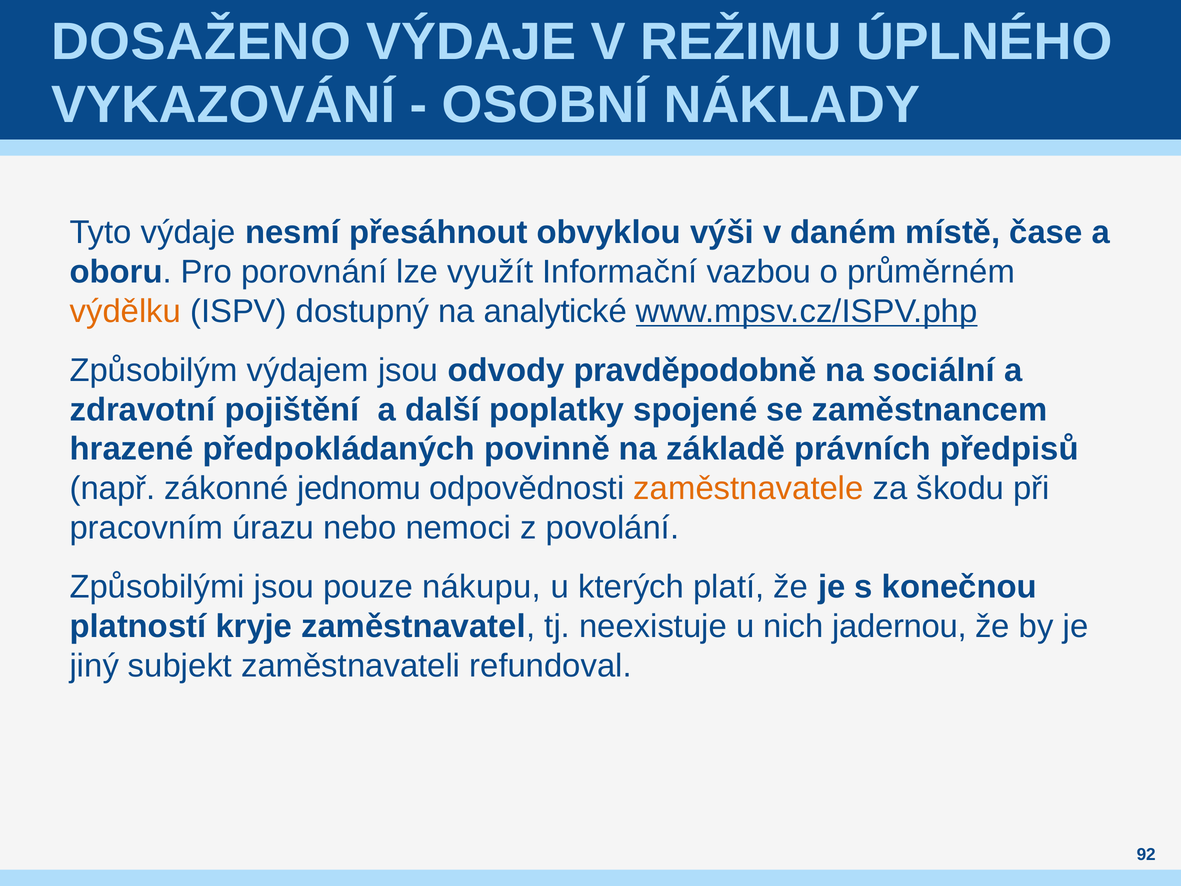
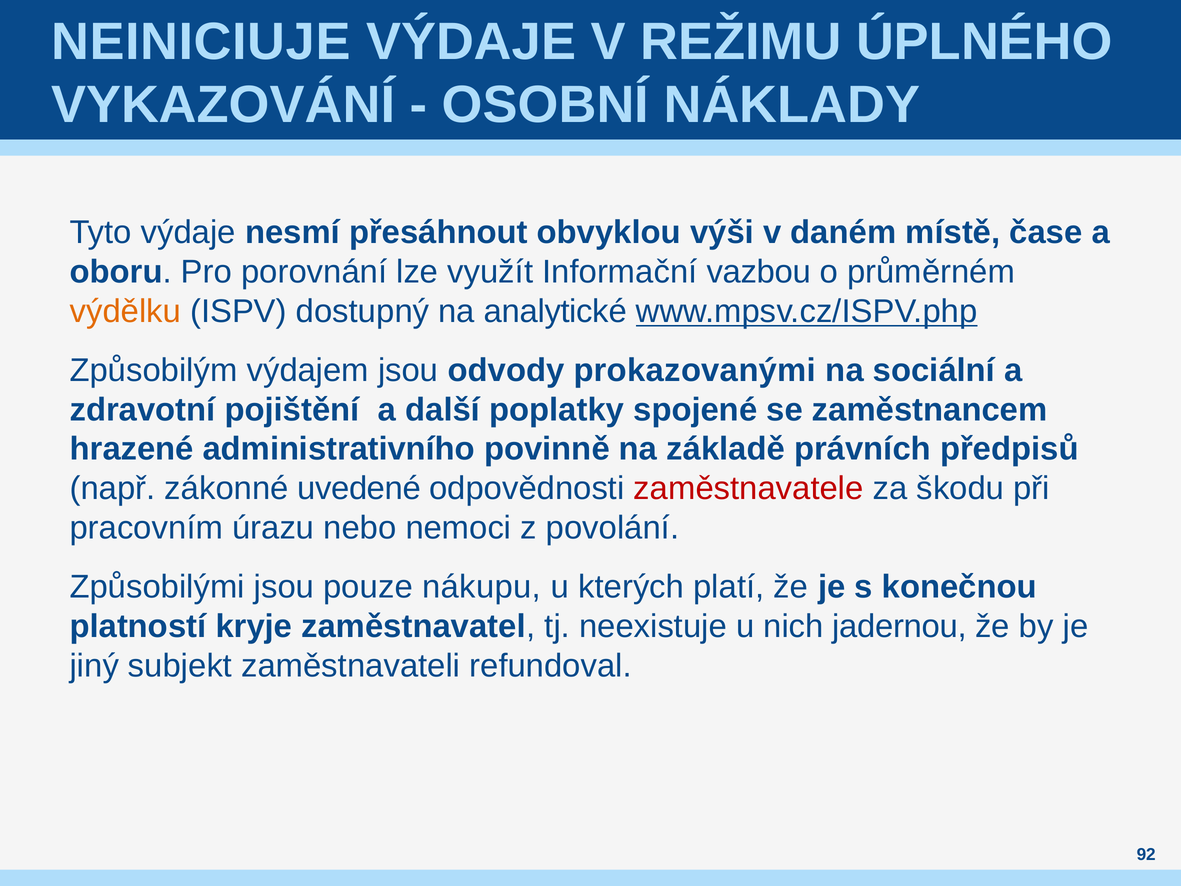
DOSAŽENO: DOSAŽENO -> NEINICIUJE (201, 42)
pravděpodobně: pravděpodobně -> prokazovanými (695, 370)
předpokládaných: předpokládaných -> administrativního (339, 449)
jednomu: jednomu -> uvedené (359, 488)
zaměstnavatele colour: orange -> red (749, 488)
